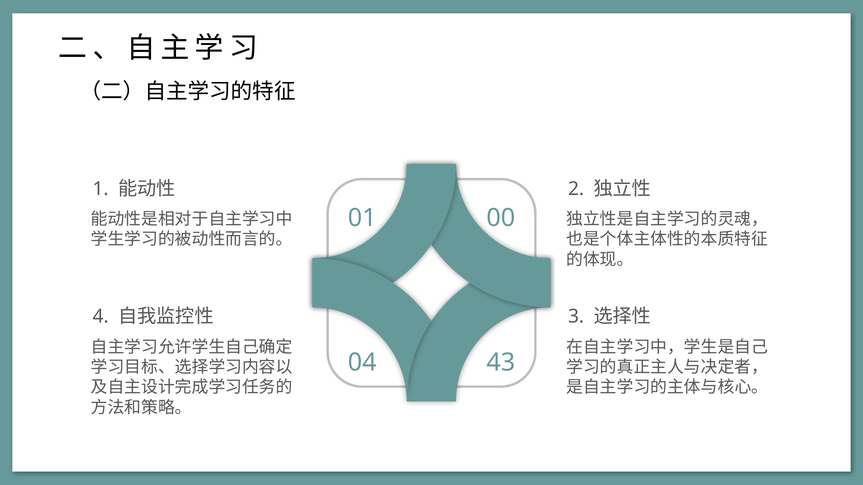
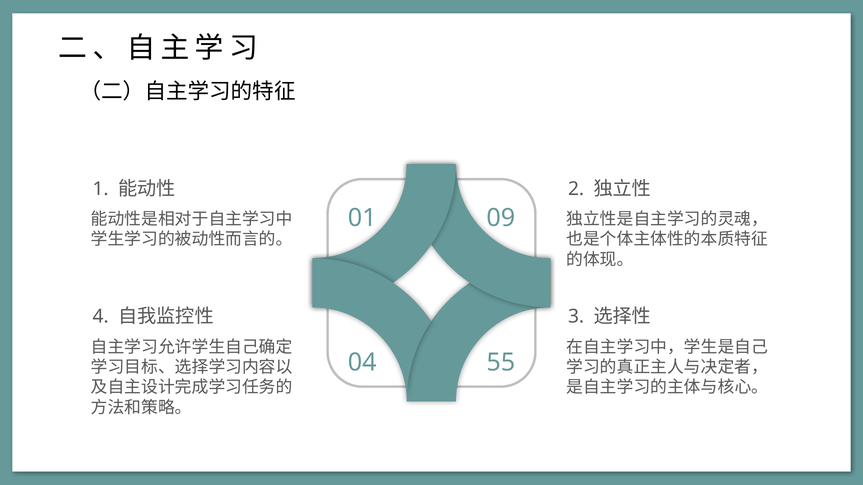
00: 00 -> 09 (501, 218)
43: 43 -> 55 (501, 363)
